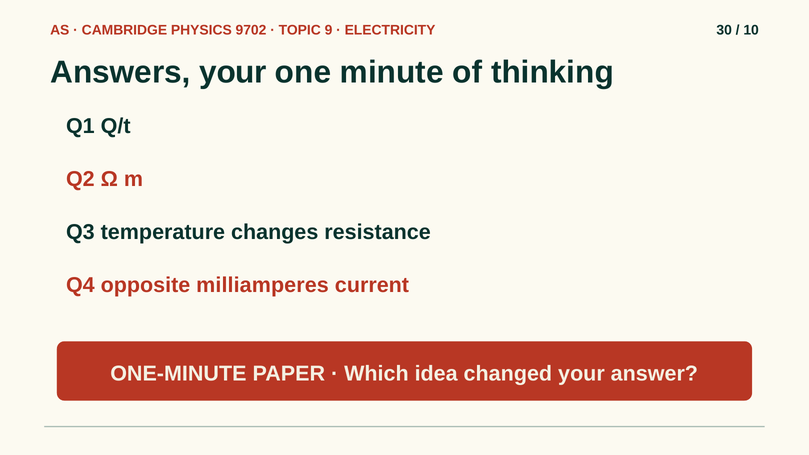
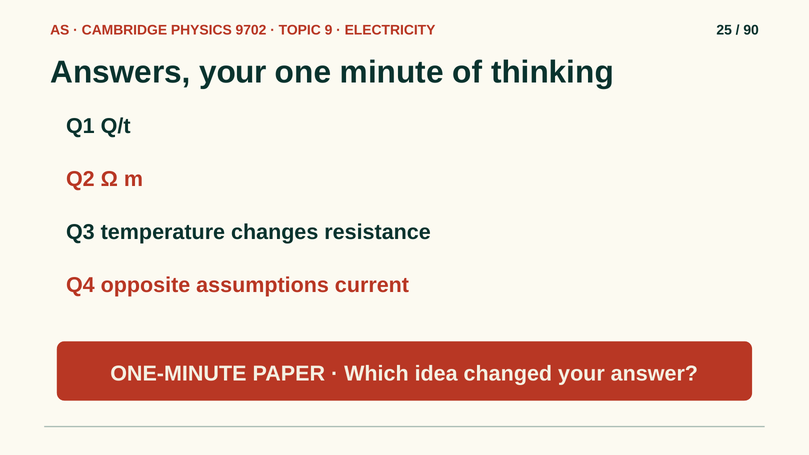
30: 30 -> 25 (724, 30)
10: 10 -> 90 (751, 30)
milliamperes: milliamperes -> assumptions (263, 285)
